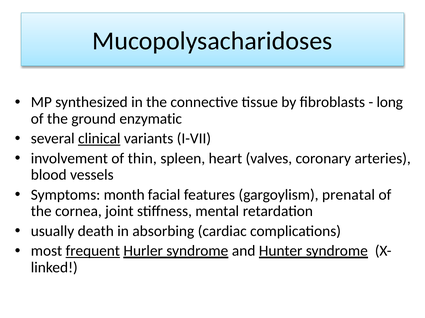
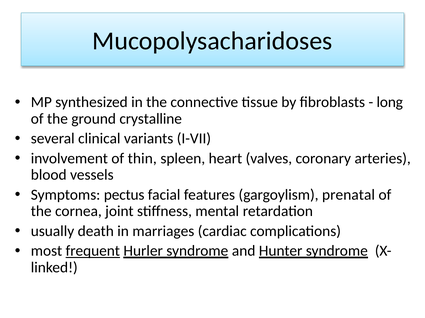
enzymatic: enzymatic -> crystalline (151, 119)
clinical underline: present -> none (99, 139)
month: month -> pectus (124, 195)
absorbing: absorbing -> marriages (163, 232)
